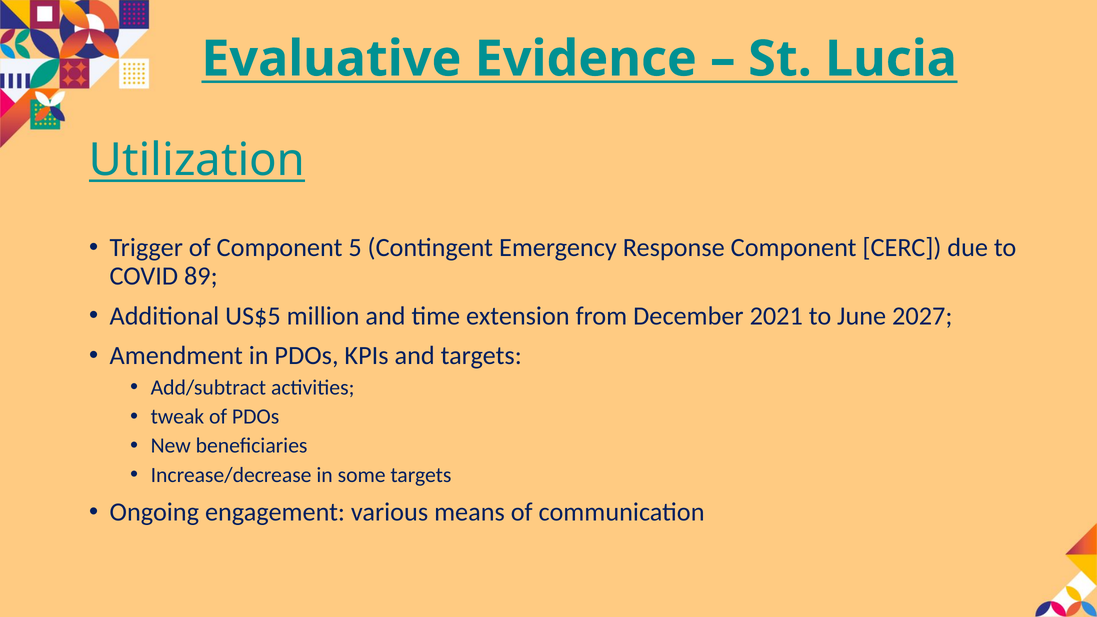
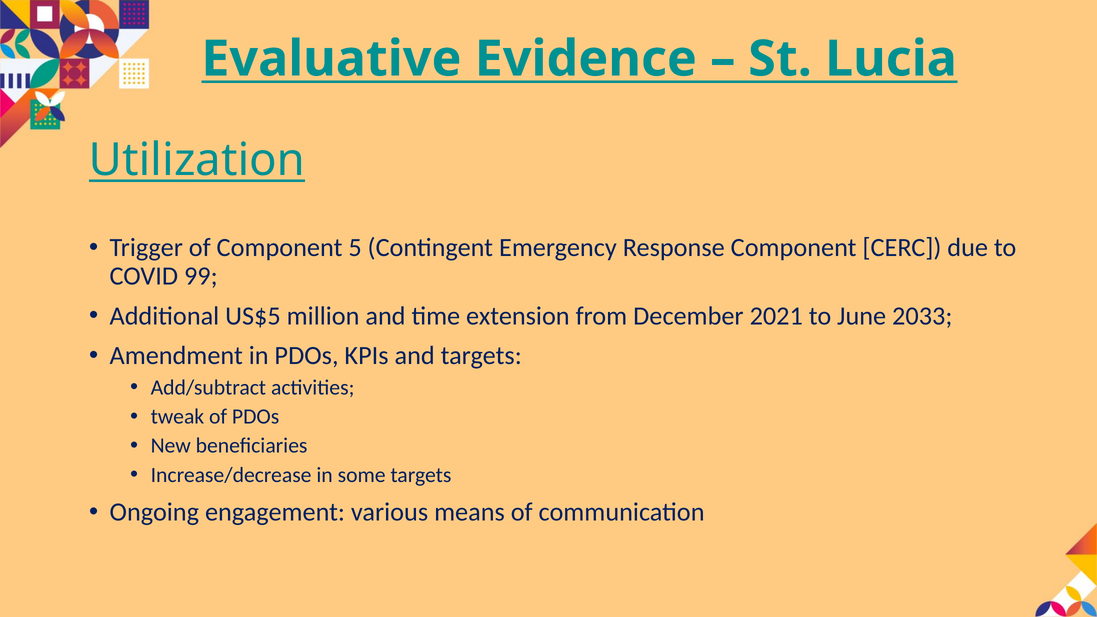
89: 89 -> 99 (201, 276)
2027: 2027 -> 2033 (922, 316)
